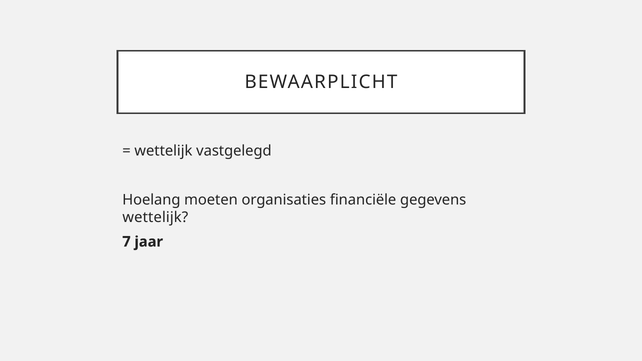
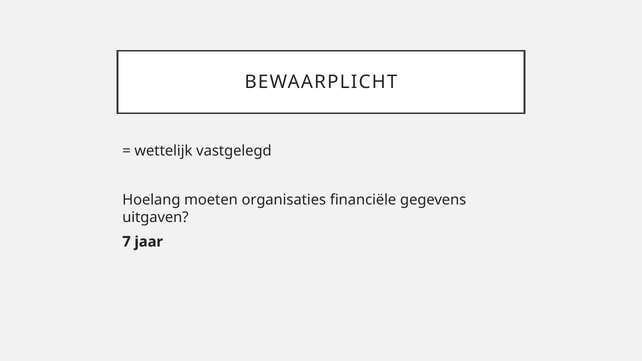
wettelijk: wettelijk -> uitgaven (155, 218)
